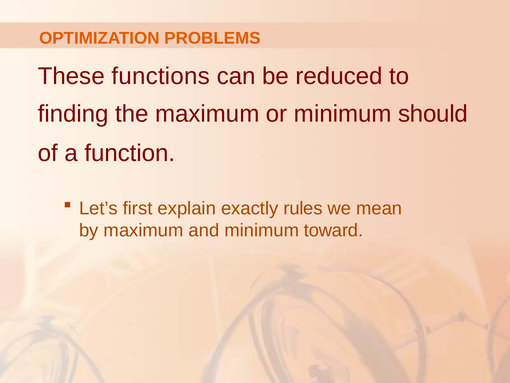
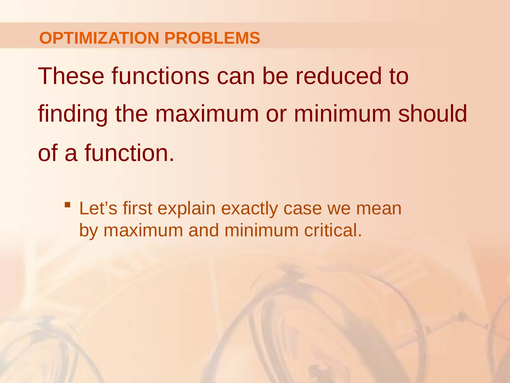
rules: rules -> case (303, 208)
toward: toward -> critical (333, 230)
